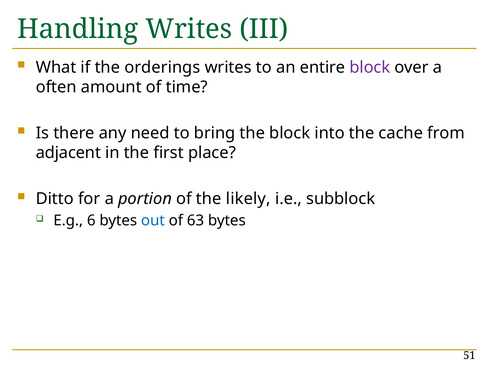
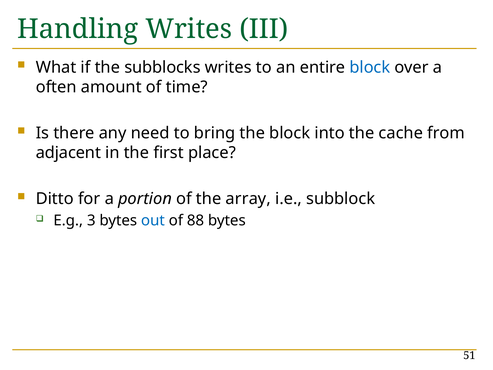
orderings: orderings -> subblocks (162, 67)
block colour: purple -> blue (370, 67)
likely: likely -> array (248, 199)
6: 6 -> 3 (91, 220)
63: 63 -> 88 (195, 220)
